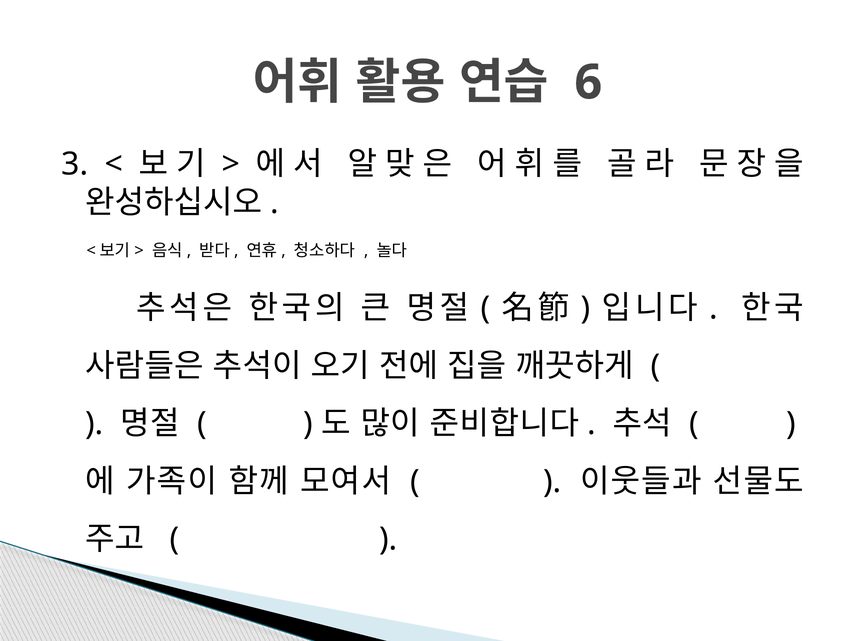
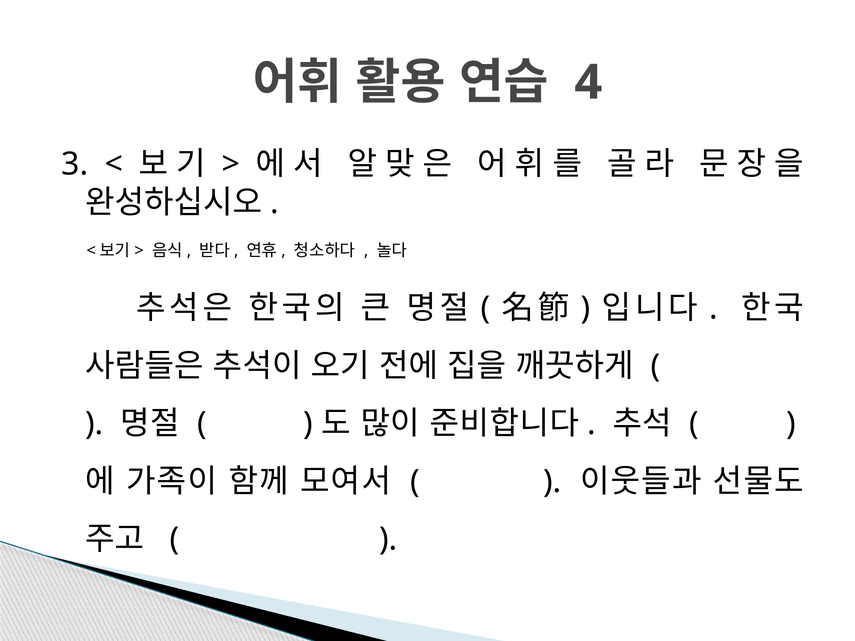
6: 6 -> 4 (588, 82)
